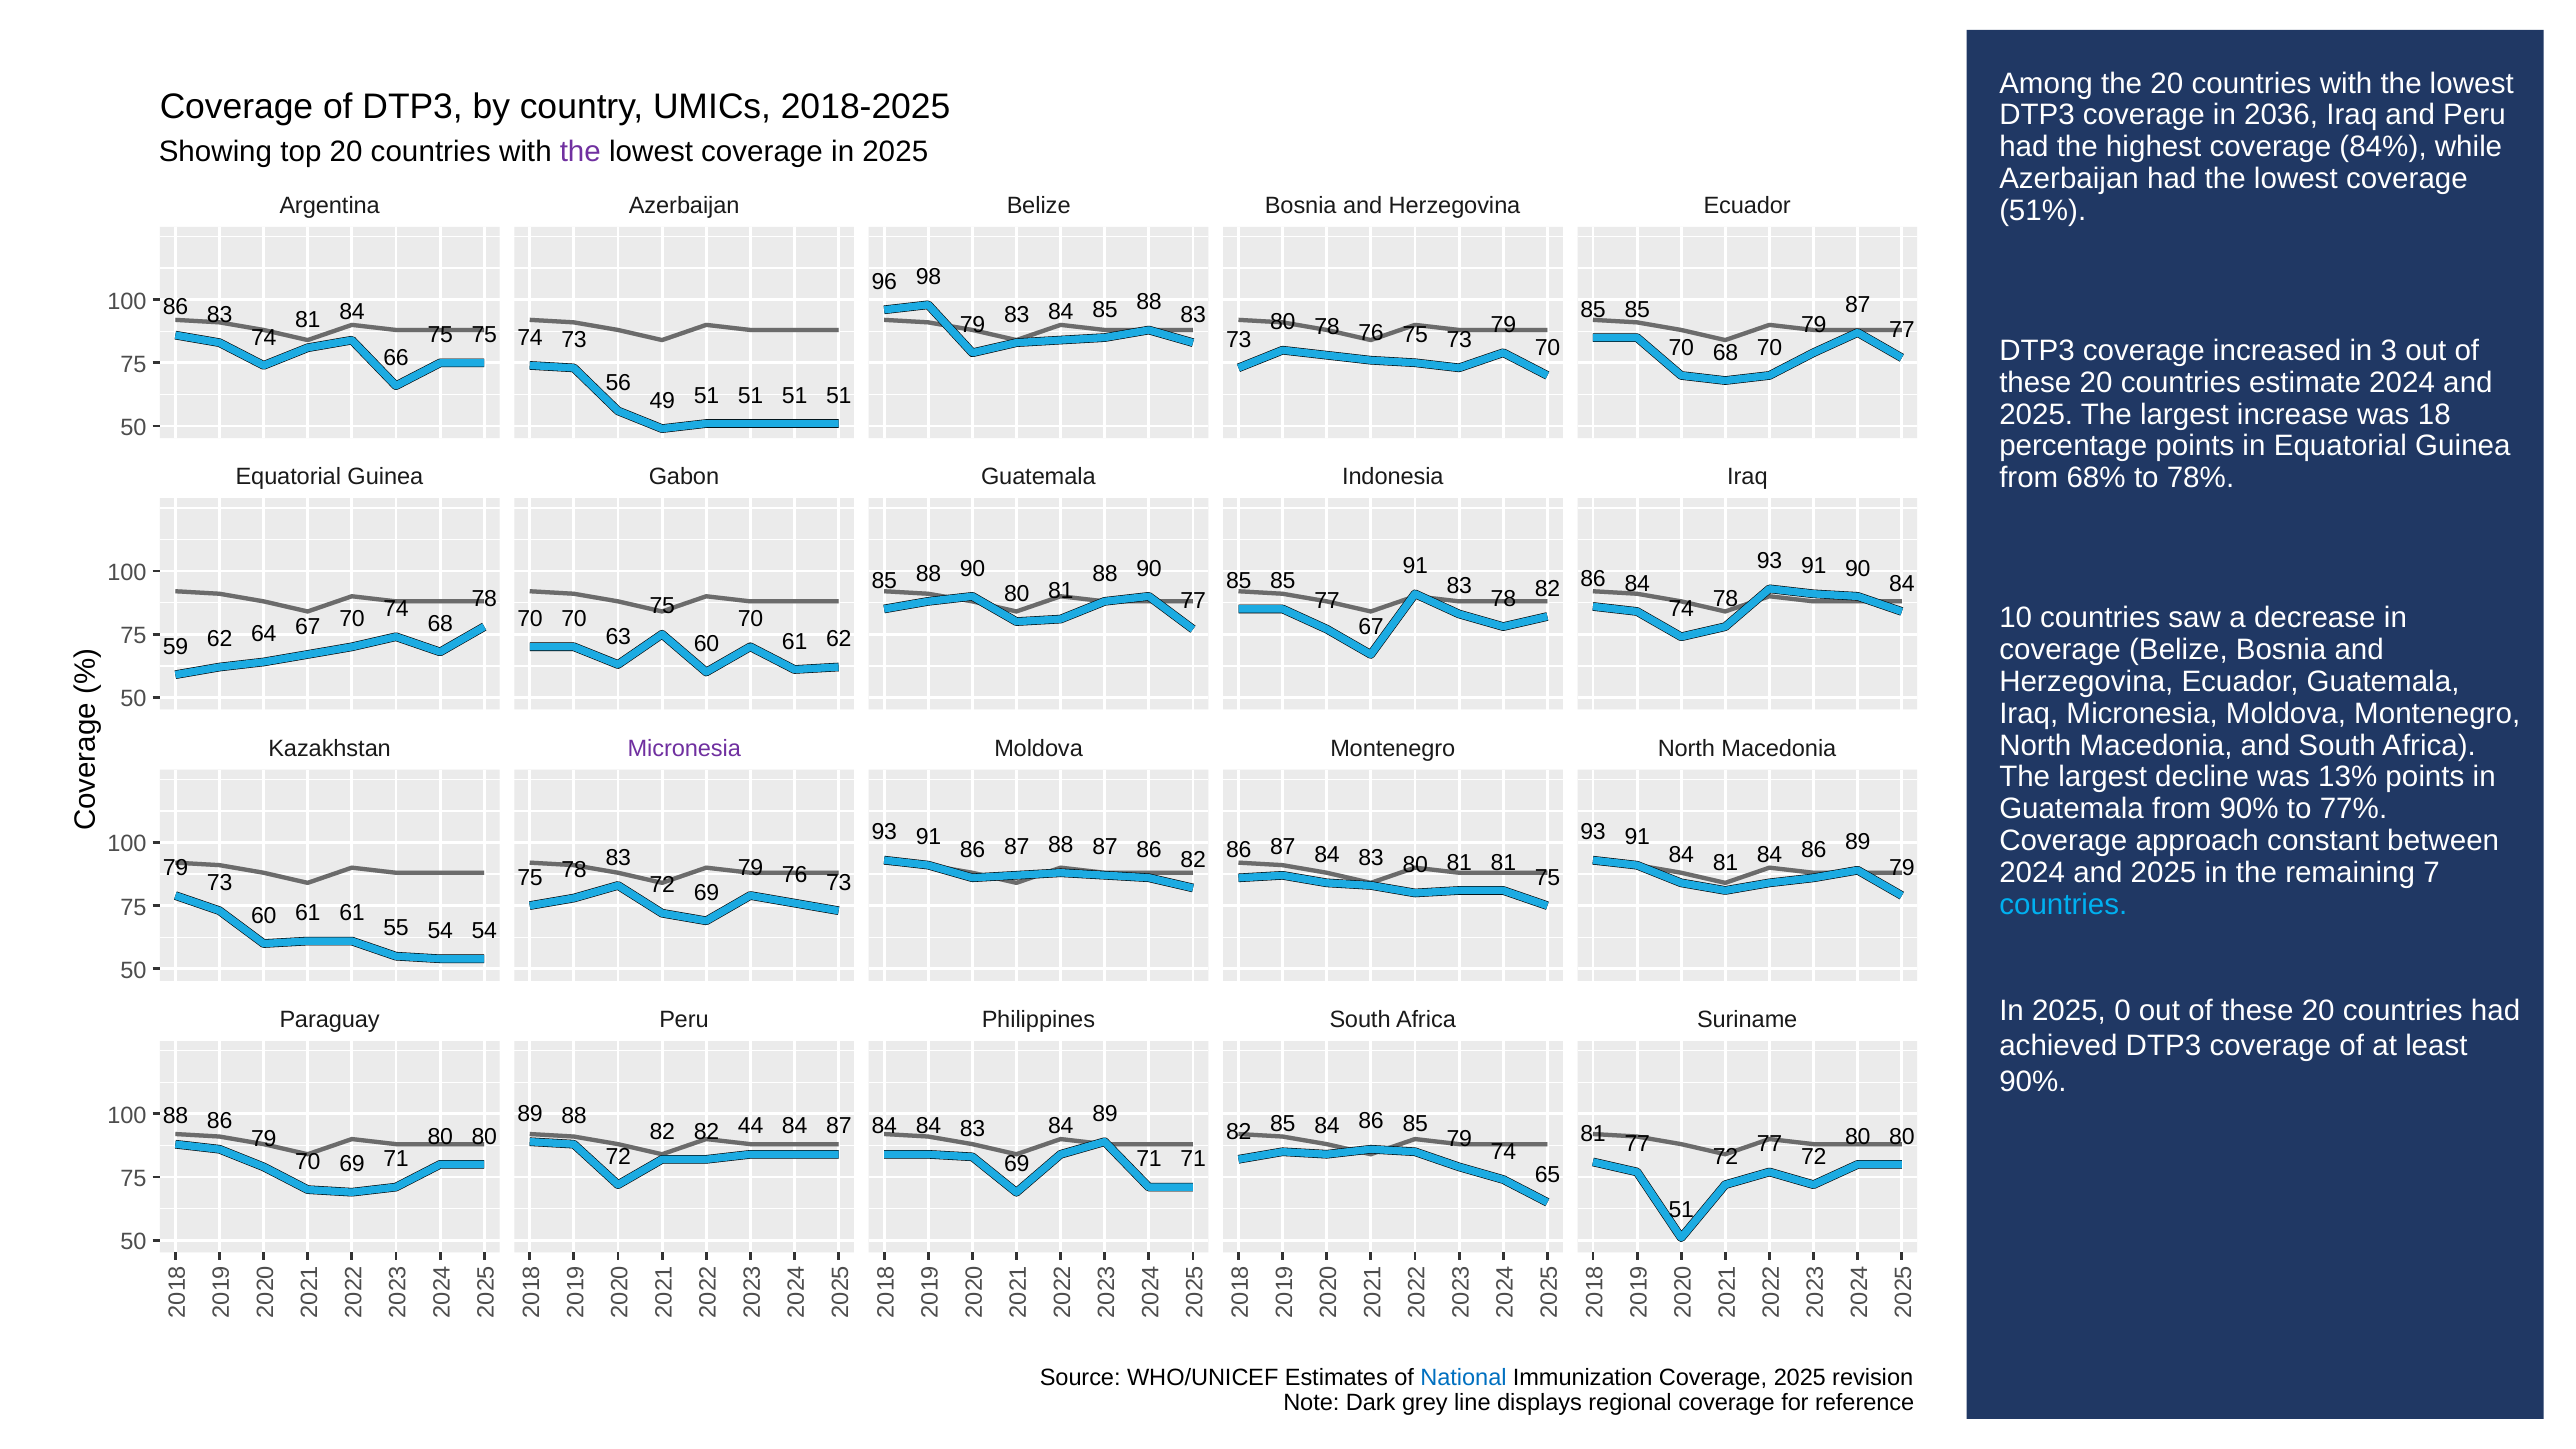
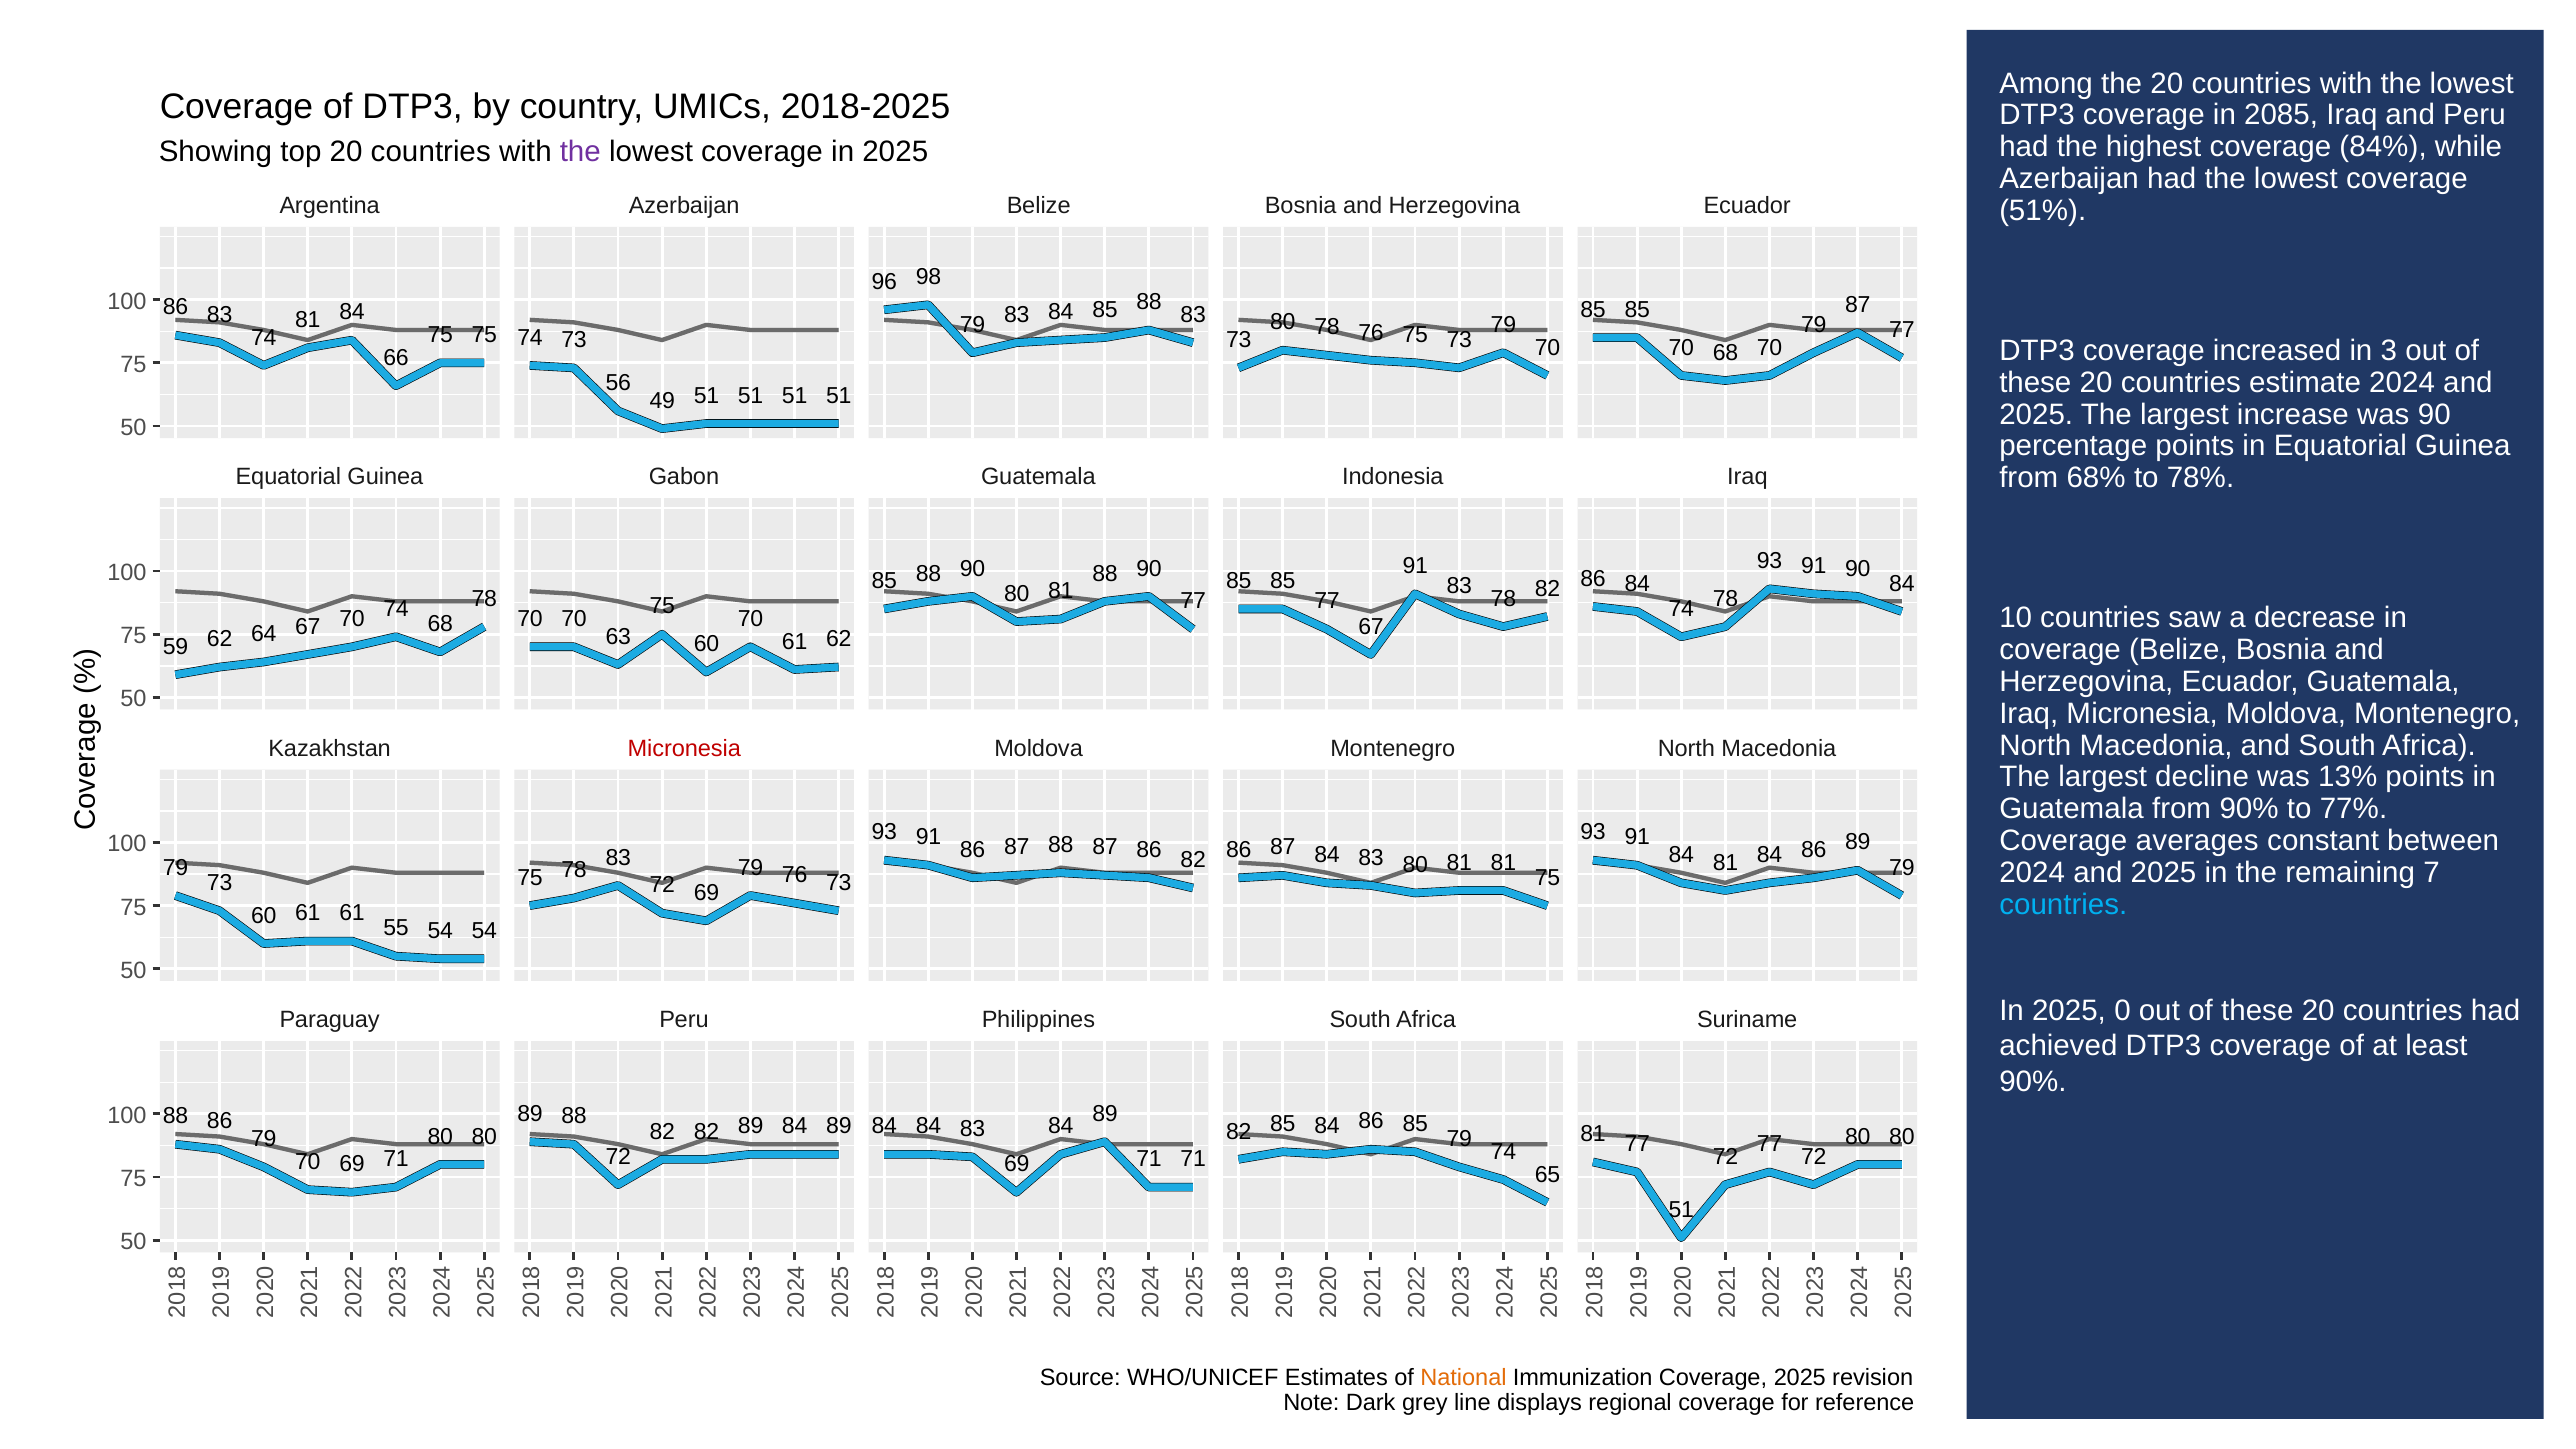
2036: 2036 -> 2085 (2281, 115)
was 18: 18 -> 90 (2434, 414)
Micronesia colour: purple -> red (684, 749)
approach: approach -> averages (2197, 841)
82 44: 44 -> 89 (751, 1126)
87: 87 -> 89 (839, 1126)
National colour: blue -> orange (1464, 1378)
